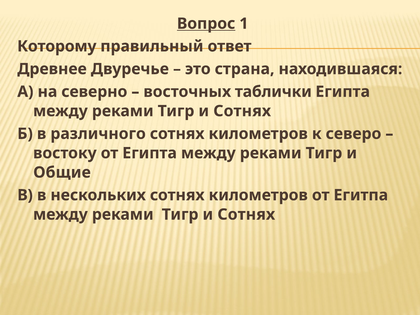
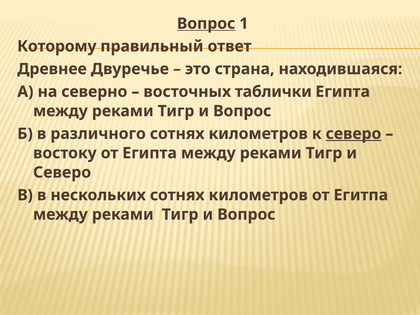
Сотнях: Сотнях -> Вопрос (242, 111)
северо underline: none -> present (353, 134)
Общие: Общие -> Северо (62, 172)
Сотнях: Сотнях -> Вопрос (246, 214)
